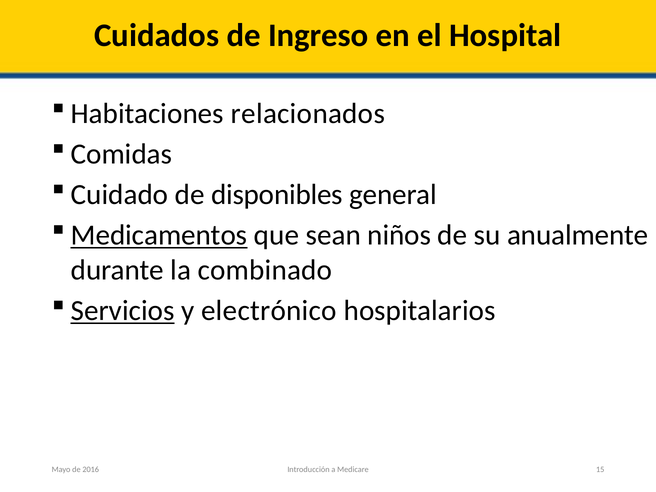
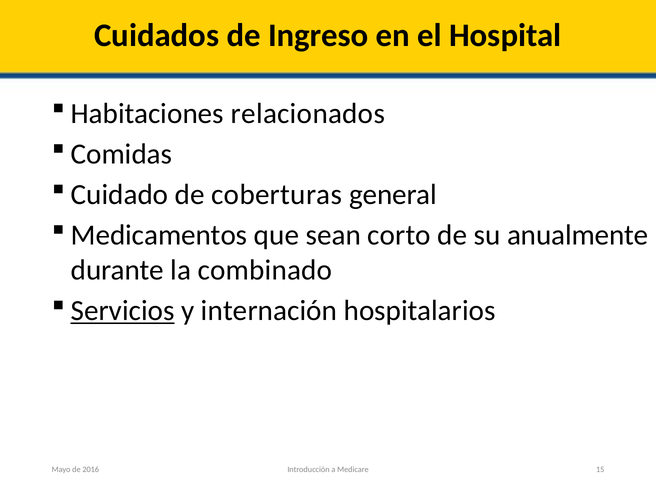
disponibles: disponibles -> coberturas (277, 195)
Medicamentos underline: present -> none (159, 235)
niños: niños -> corto (399, 235)
electrónico: electrónico -> internación (269, 311)
